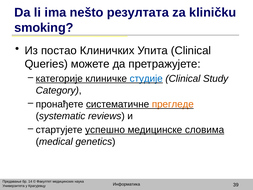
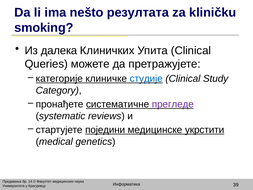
постао: постао -> далека (59, 50)
прегледе colour: orange -> purple (173, 104)
успешно: успешно -> поједини (105, 130)
словима: словима -> укрстити (205, 130)
